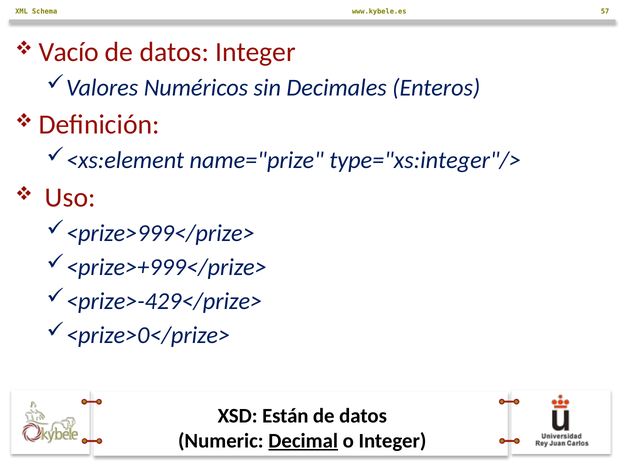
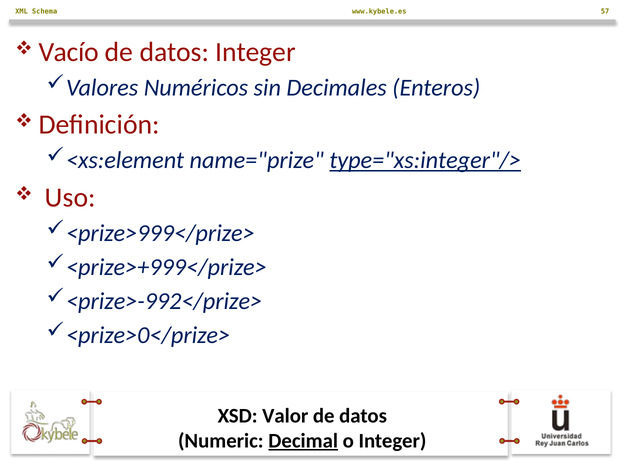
type="xs:integer"/> underline: none -> present (425, 160)
<prize>-429</prize>: <prize>-429</prize> -> <prize>-992</prize> (164, 301)
Están: Están -> Valor (285, 416)
